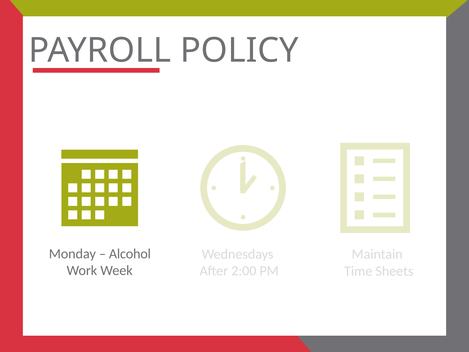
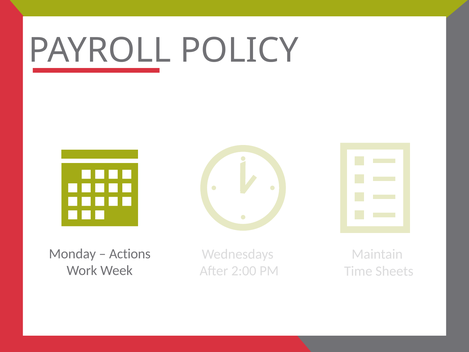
Alcohol: Alcohol -> Actions (130, 253)
